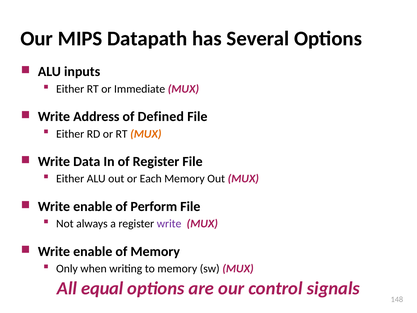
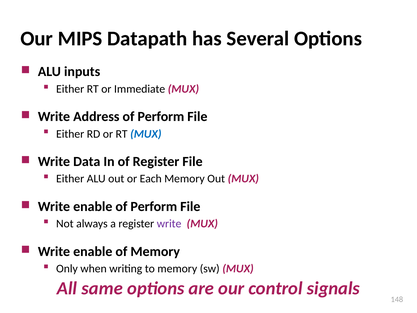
Address of Defined: Defined -> Perform (161, 117)
MUX colour: orange -> blue (146, 134)
equal: equal -> same (102, 288)
